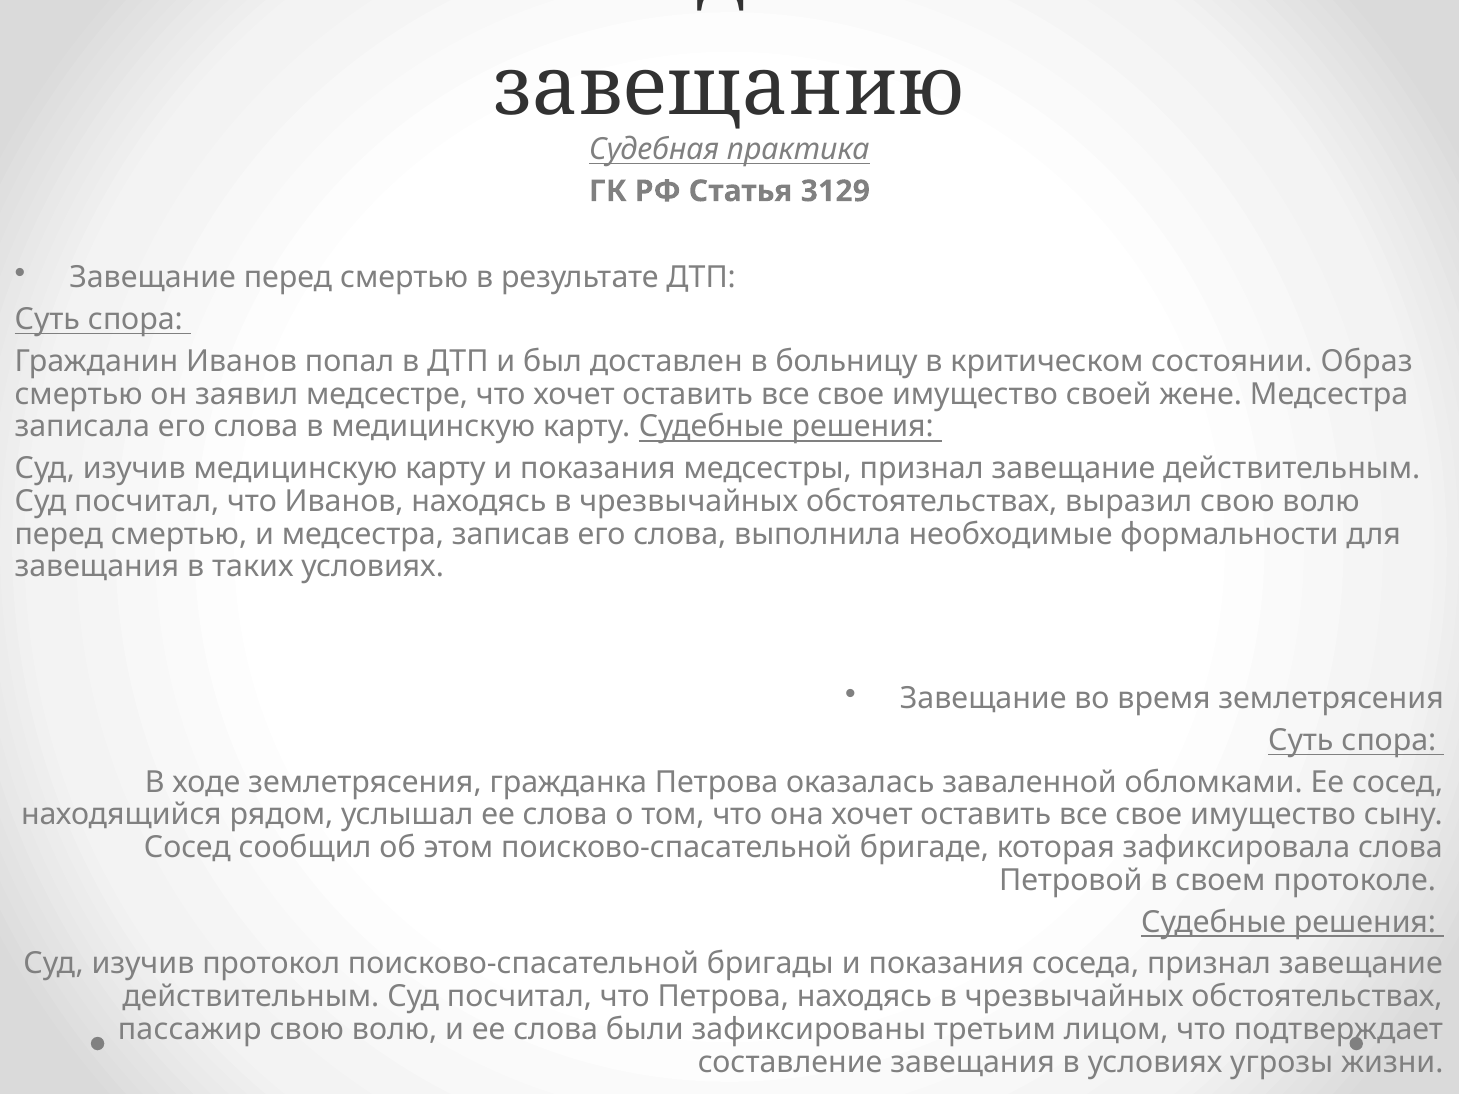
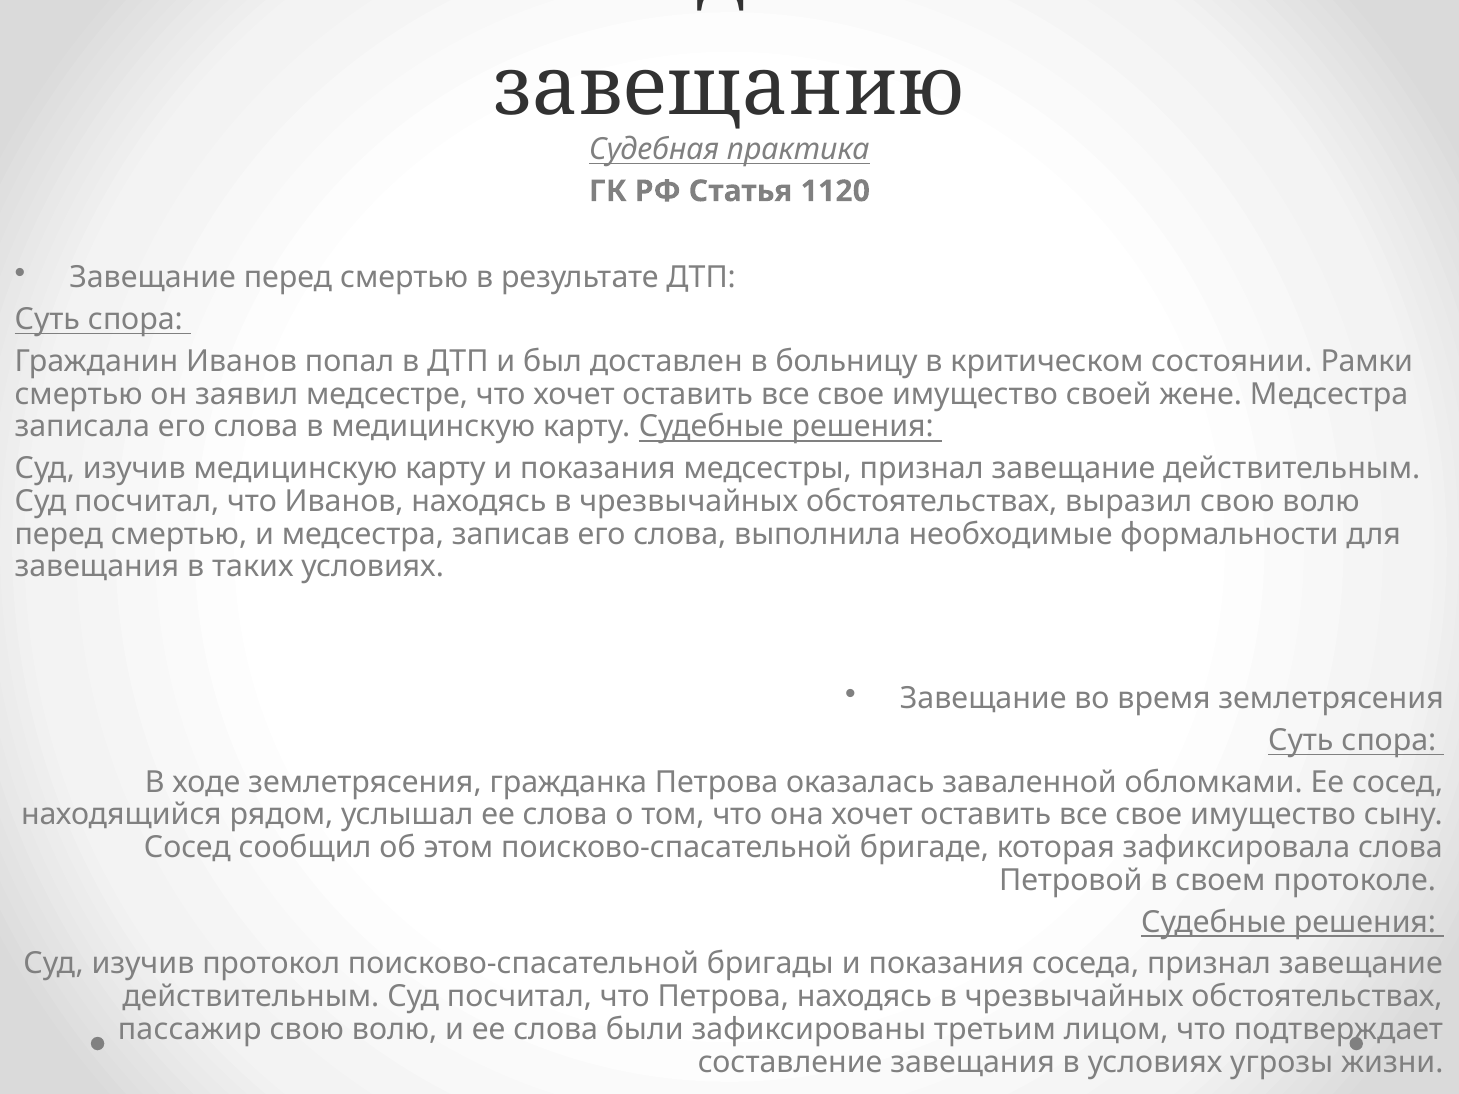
3129: 3129 -> 1120 (835, 191)
Образ: Образ -> Рамки (1367, 361)
